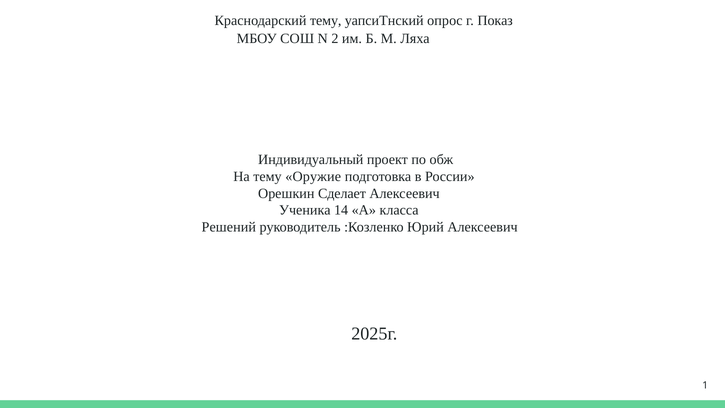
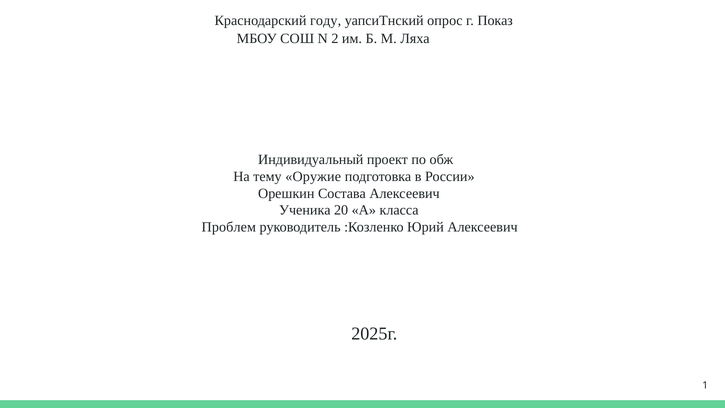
Краснодарский тему: тему -> году (326, 21)
Сделает: Сделает -> Состава (342, 193)
14: 14 -> 20 (341, 210)
Решений: Решений -> Проблем (229, 227)
